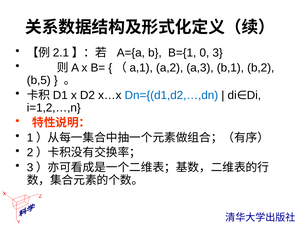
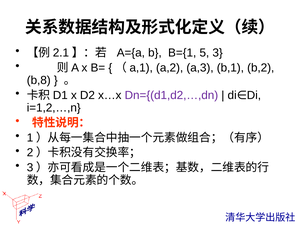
0: 0 -> 5 (204, 53)
b,5: b,5 -> b,8 (39, 80)
Dn={(d1,d2,…,dn colour: blue -> purple (171, 95)
